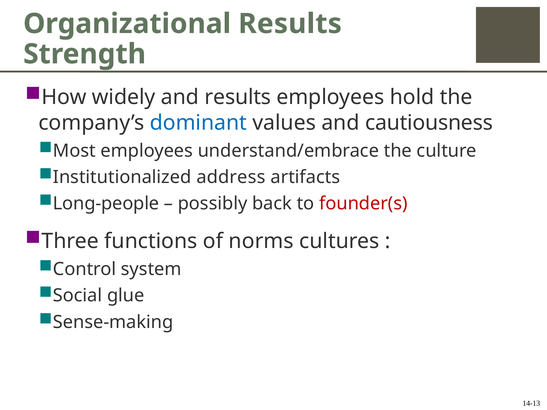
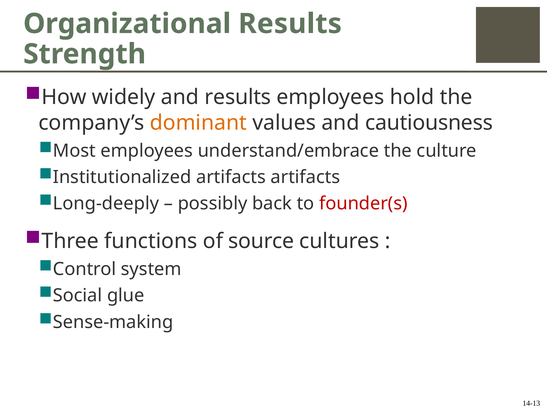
dominant colour: blue -> orange (198, 123)
Institutionalized address: address -> artifacts (231, 177)
Long-people: Long-people -> Long-deeply (106, 204)
norms: norms -> source (261, 241)
